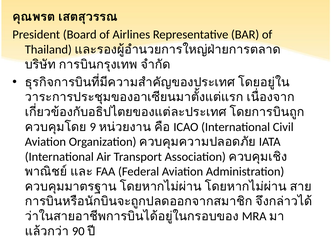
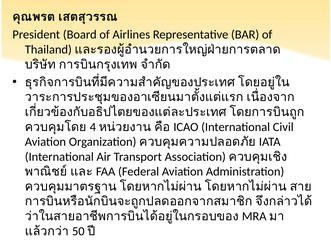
9: 9 -> 4 (93, 127)
90: 90 -> 50 (78, 231)
